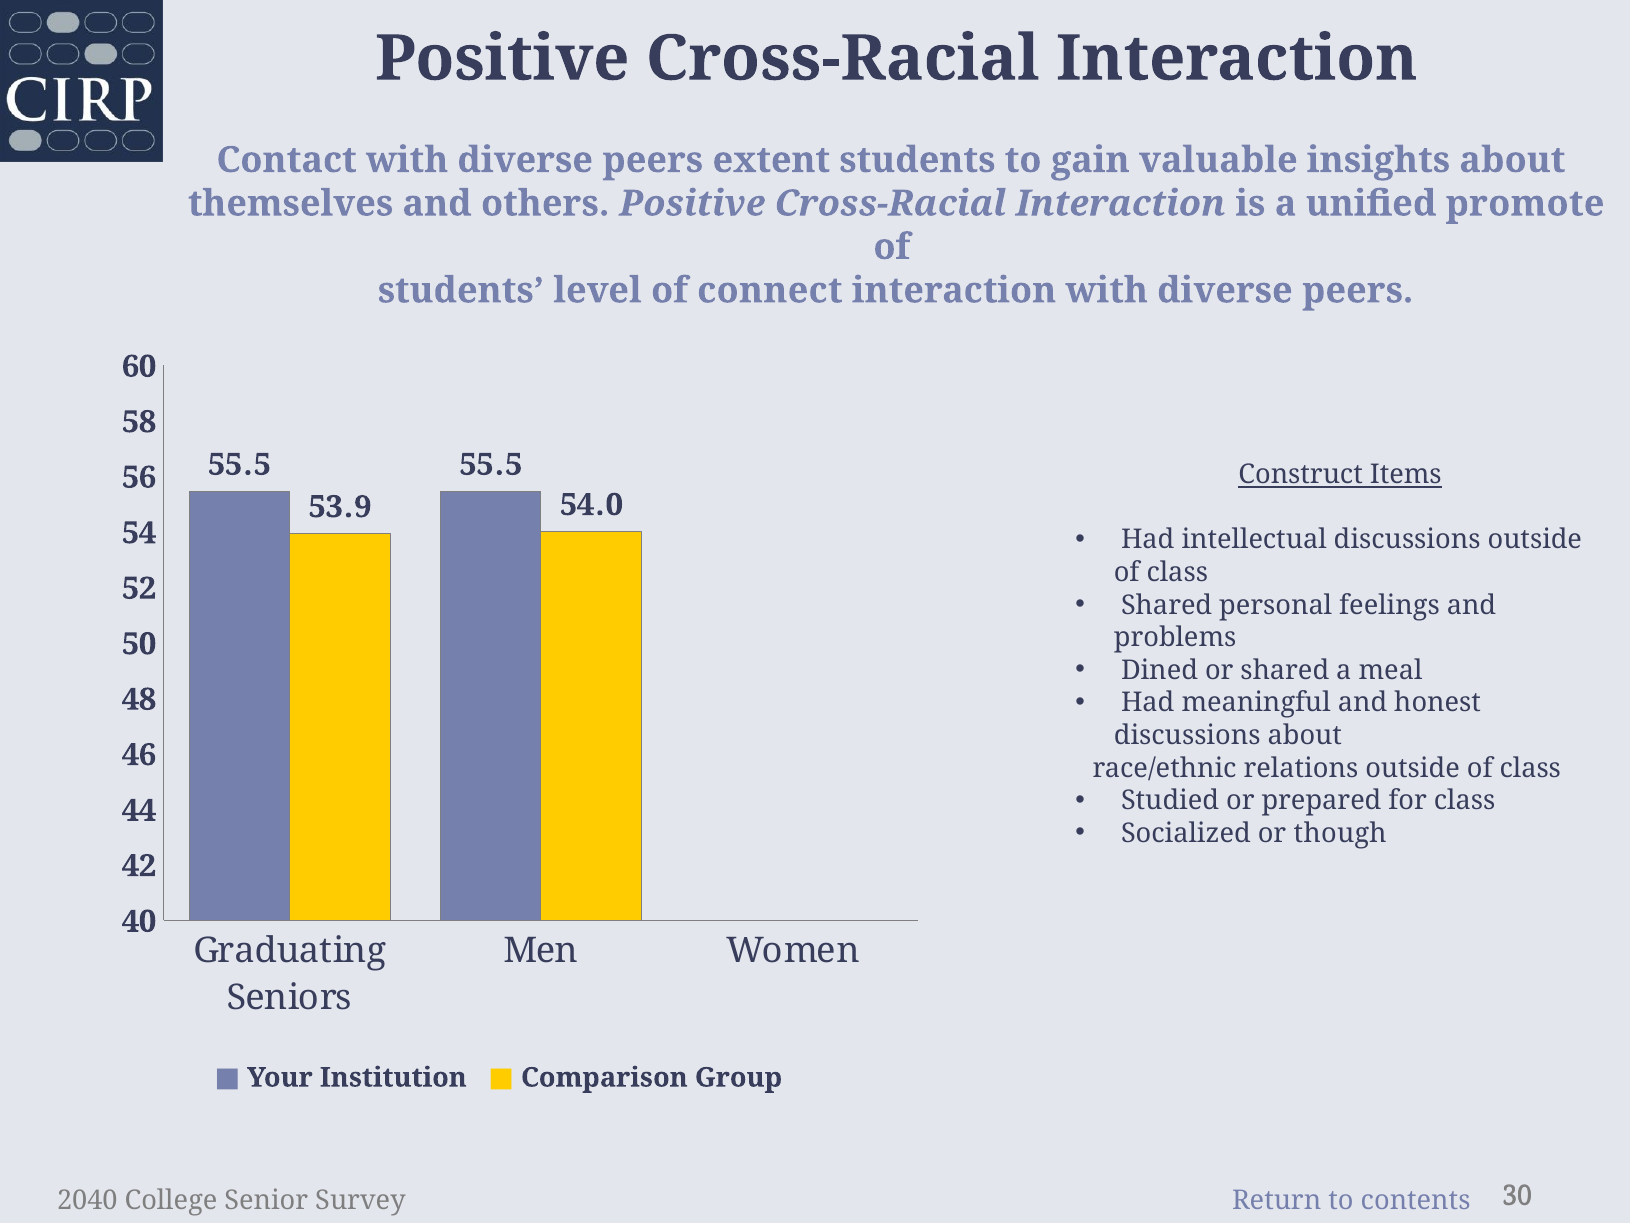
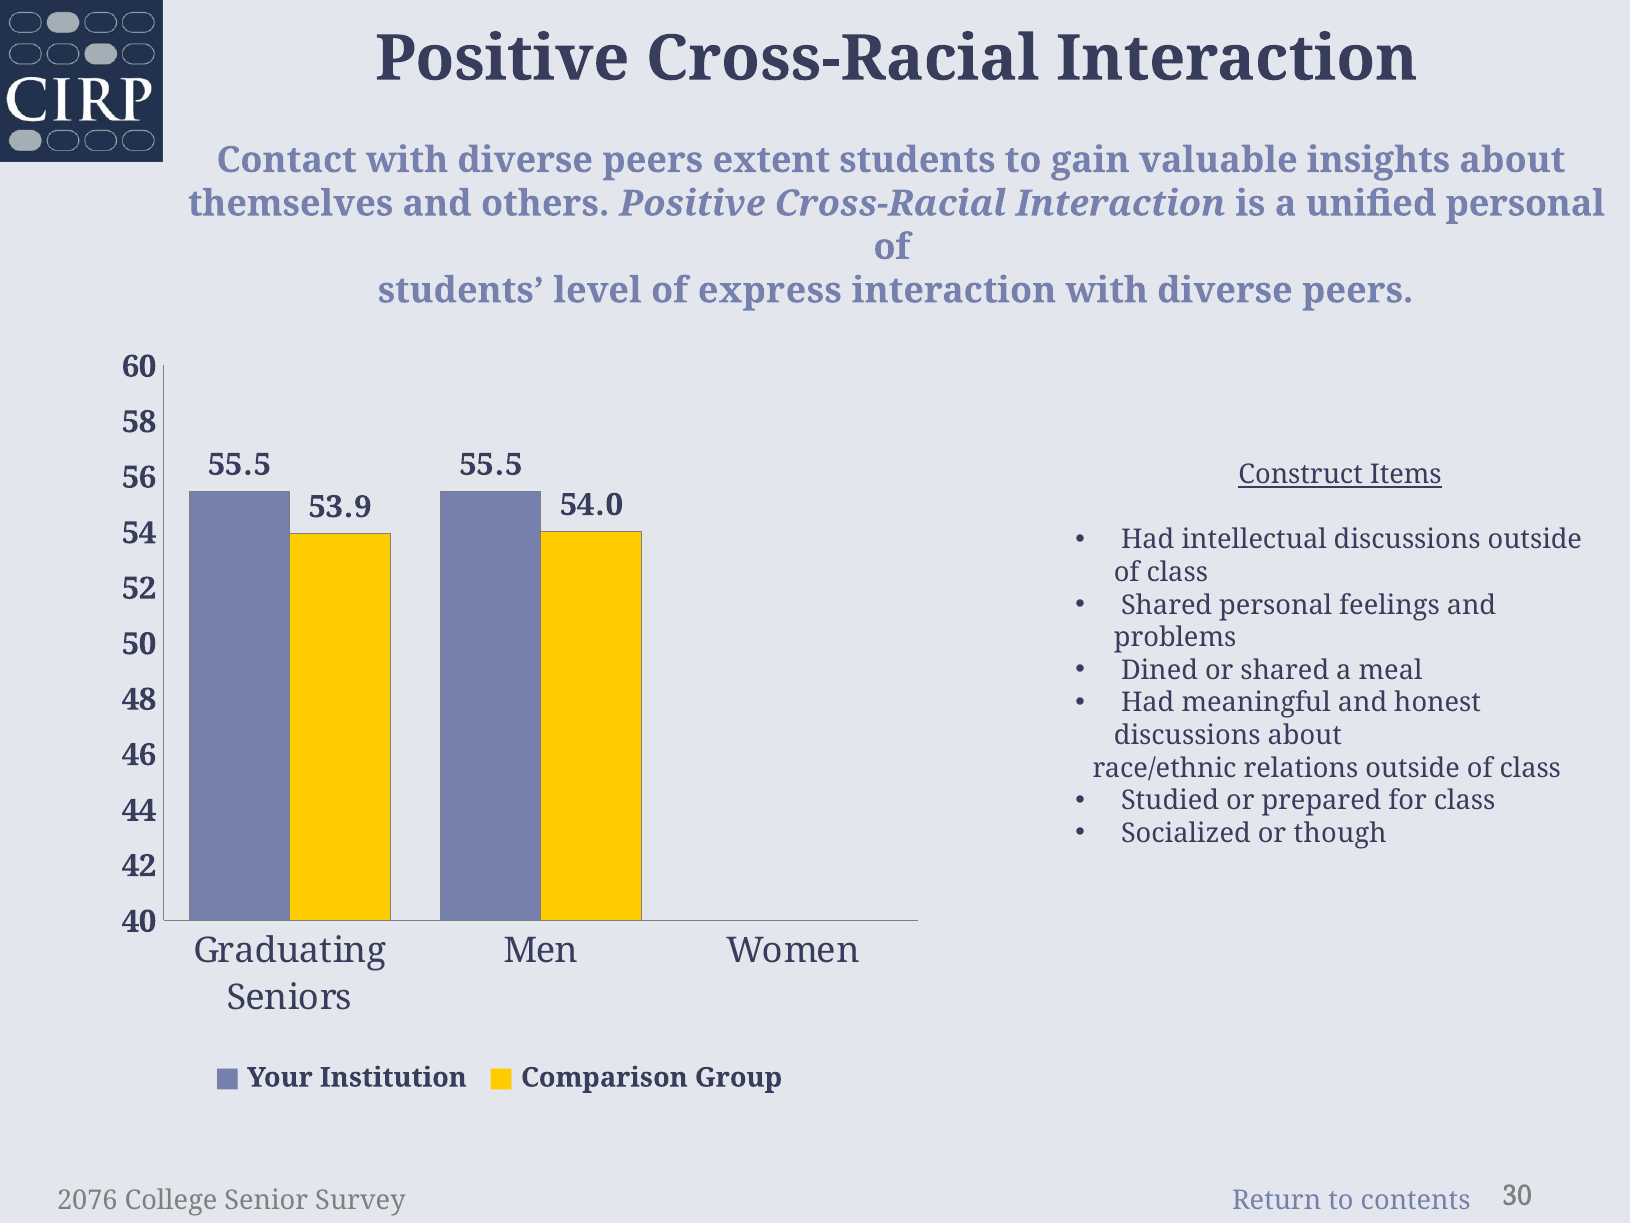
unified promote: promote -> personal (1525, 203)
connect: connect -> express (770, 290)
2040: 2040 -> 2076 (87, 1200)
